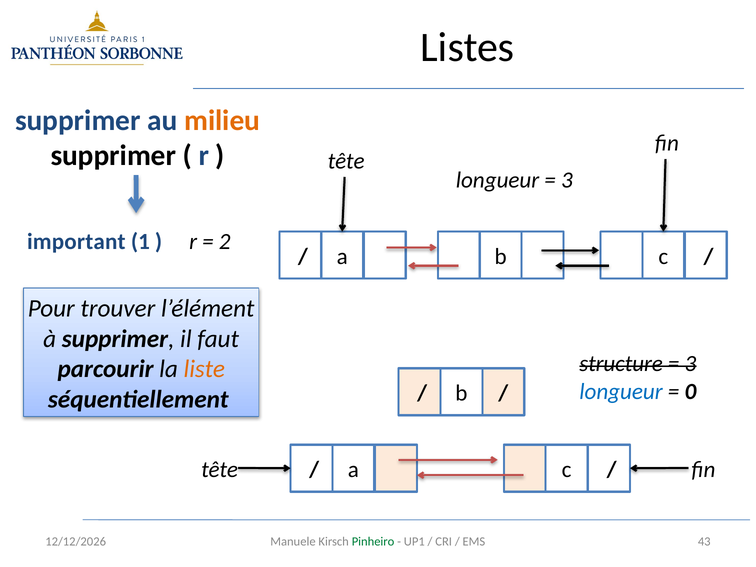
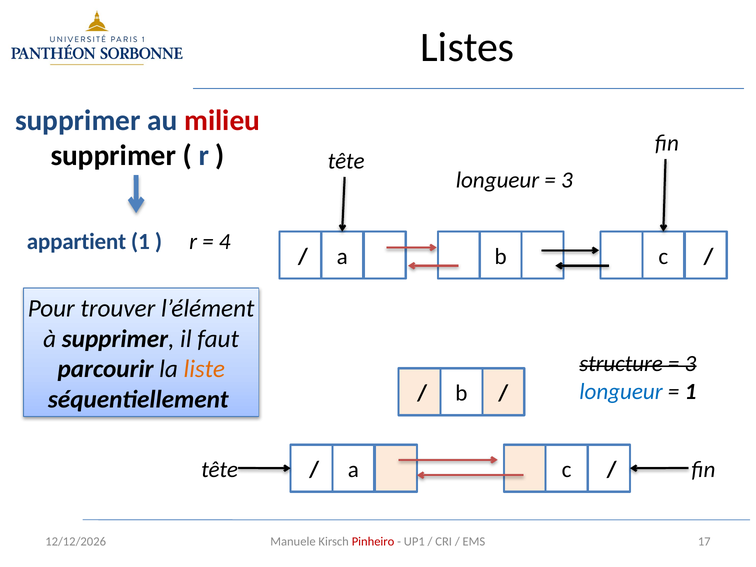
milieu colour: orange -> red (222, 120)
important: important -> appartient (76, 242)
2: 2 -> 4 (225, 242)
0: 0 -> 1 (690, 392)
Pinheiro colour: green -> red (373, 541)
43: 43 -> 17 (704, 541)
